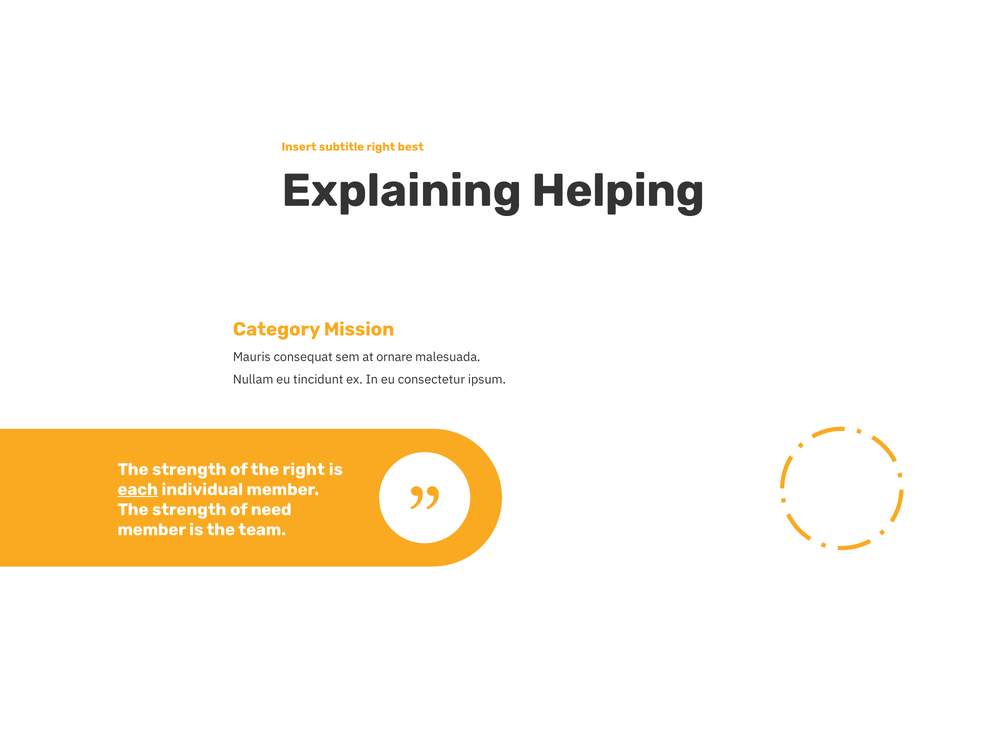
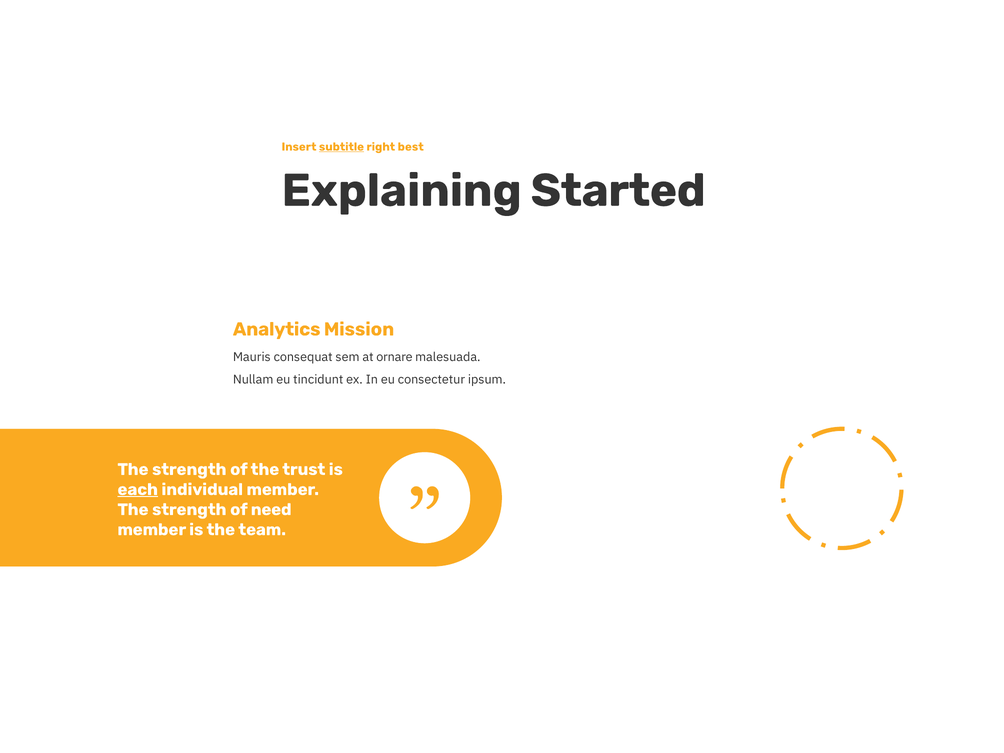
subtitle underline: none -> present (341, 147)
Helping: Helping -> Started (618, 191)
Category: Category -> Analytics (277, 329)
the right: right -> trust (304, 469)
